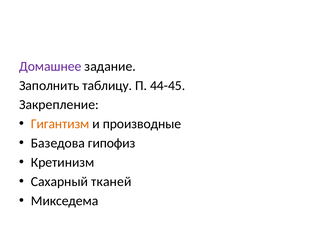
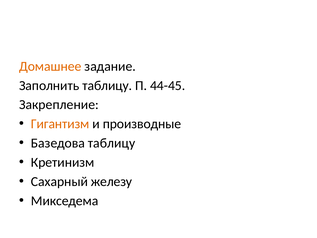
Домашнее colour: purple -> orange (50, 66)
Базедова гипофиз: гипофиз -> таблицу (112, 143)
тканей: тканей -> железу (111, 181)
